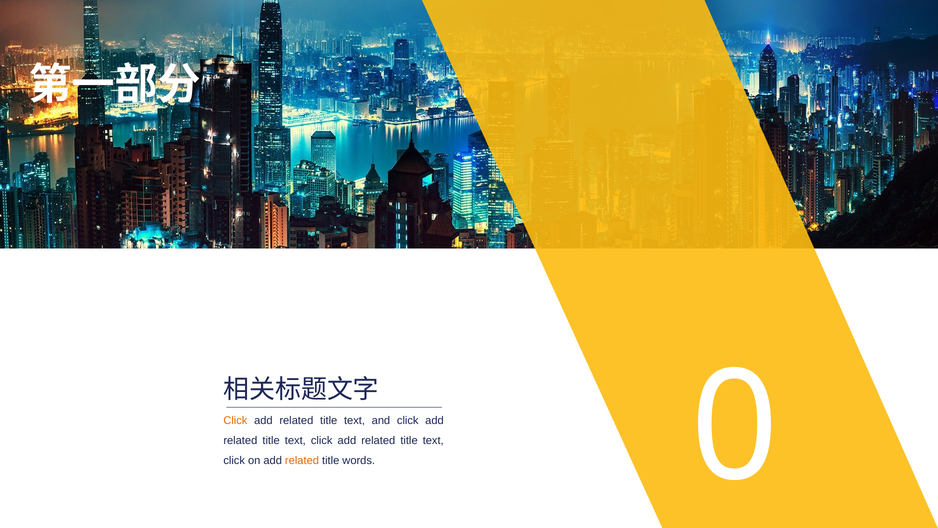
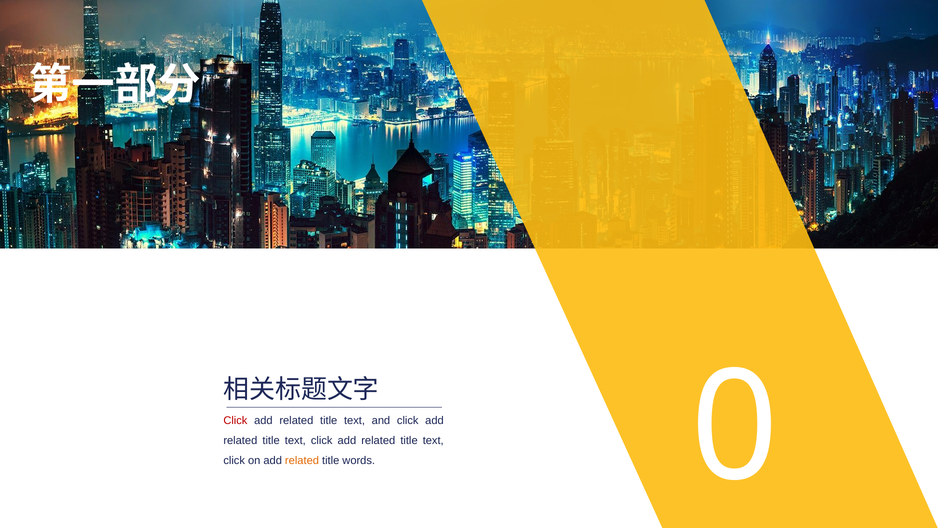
Click colour: orange -> red (235, 420)
